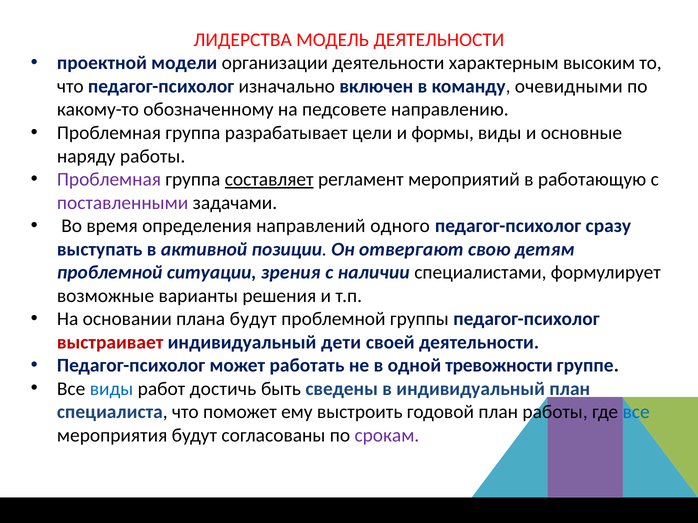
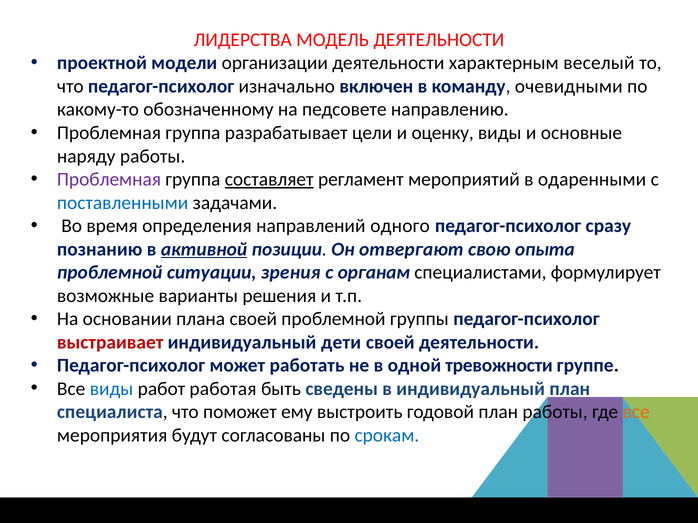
высоким: высоким -> веселый (599, 63)
формы: формы -> оценку (443, 133)
работающую: работающую -> одаренными (592, 180)
поставленными colour: purple -> blue (123, 203)
выступать: выступать -> познанию (100, 249)
активной underline: none -> present (204, 249)
детям: детям -> опыта (545, 249)
наличии: наличии -> органам (374, 273)
плана будут: будут -> своей (253, 319)
достичь: достичь -> работая (223, 389)
все colour: blue -> orange (636, 412)
срокам colour: purple -> blue (387, 436)
